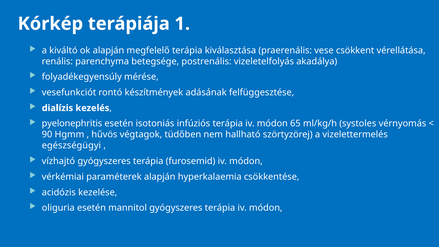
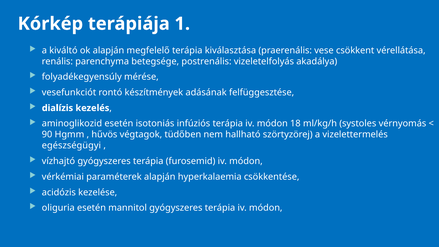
pyelonephritis: pyelonephritis -> aminoglikozid (72, 124)
65: 65 -> 18 (295, 124)
